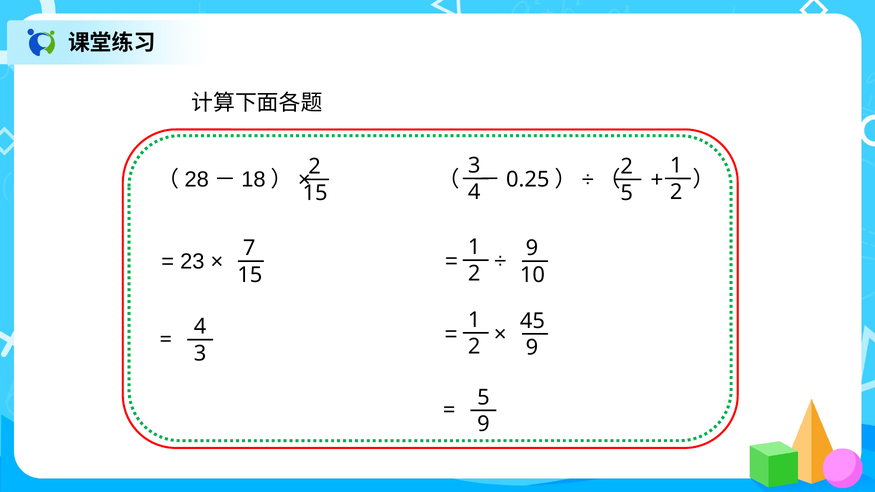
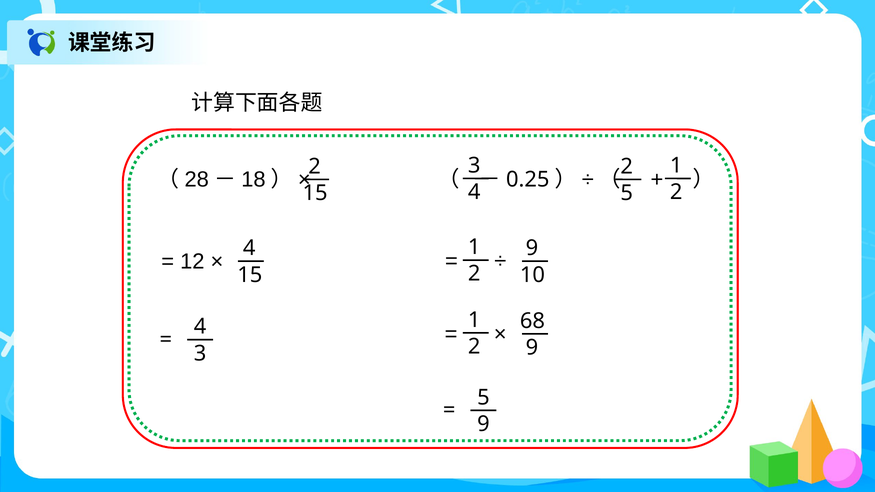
23: 23 -> 12 (192, 261)
7: 7 -> 4 (249, 248)
45: 45 -> 68 (532, 321)
